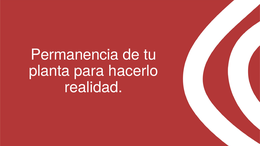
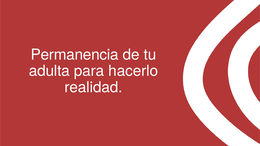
planta: planta -> adulta (49, 71)
